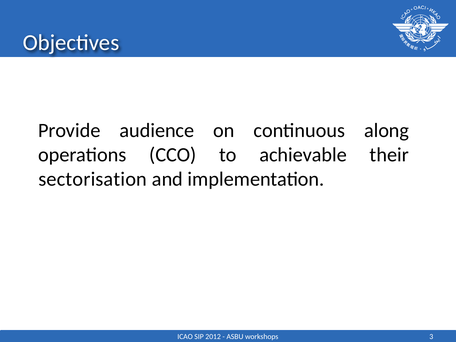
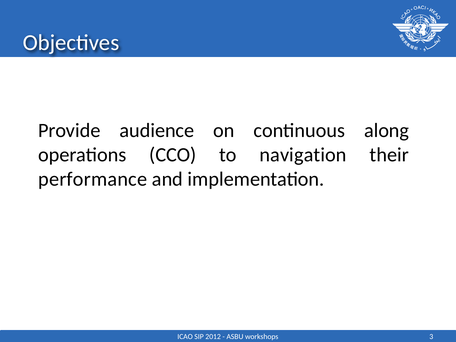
achievable: achievable -> navigation (303, 155)
sectorisation: sectorisation -> performance (93, 179)
